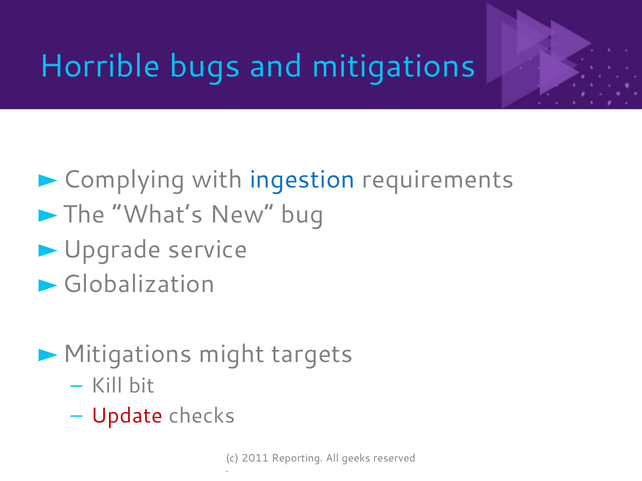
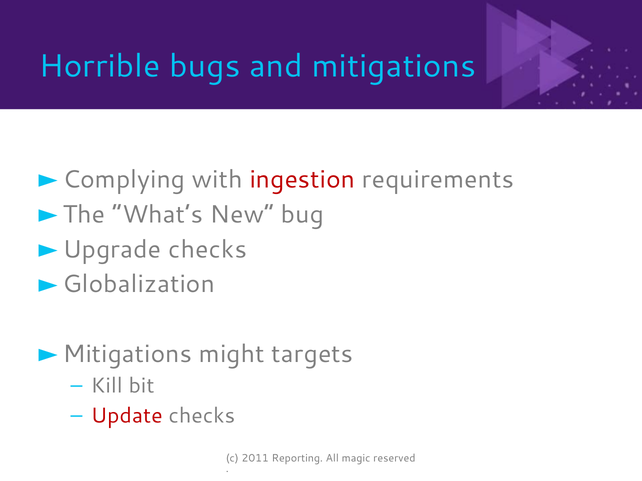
ingestion colour: blue -> red (302, 180)
service: service -> checks (208, 250)
geeks: geeks -> magic (356, 459)
